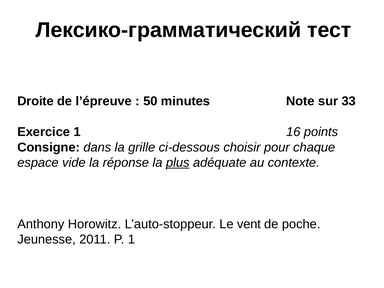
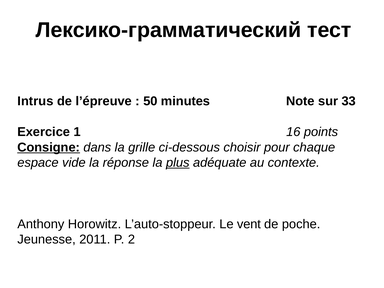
Droite: Droite -> Intrus (35, 101)
Consigne underline: none -> present (49, 147)
P 1: 1 -> 2 (131, 239)
